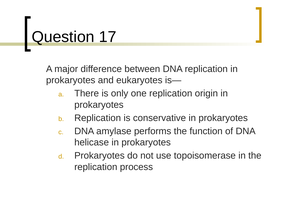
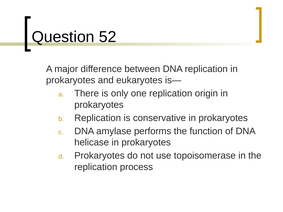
17: 17 -> 52 (108, 37)
